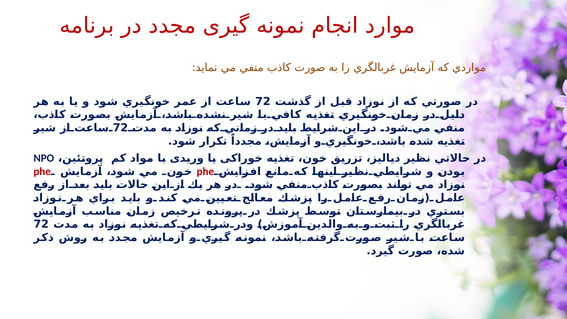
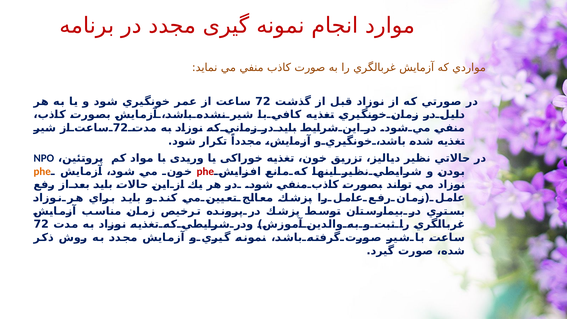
phe colour: red -> orange (42, 171)
